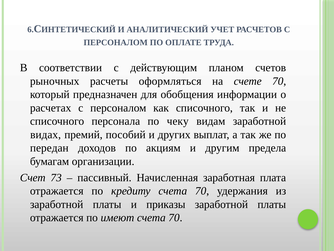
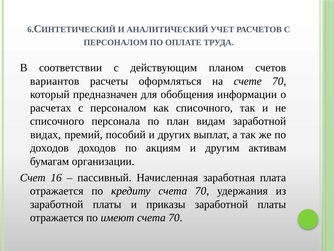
рыночных: рыночных -> вариантов (55, 81)
чеку: чеку -> план (178, 121)
передан: передан -> доходов (49, 148)
предела: предела -> активам (267, 148)
73: 73 -> 16 (56, 177)
